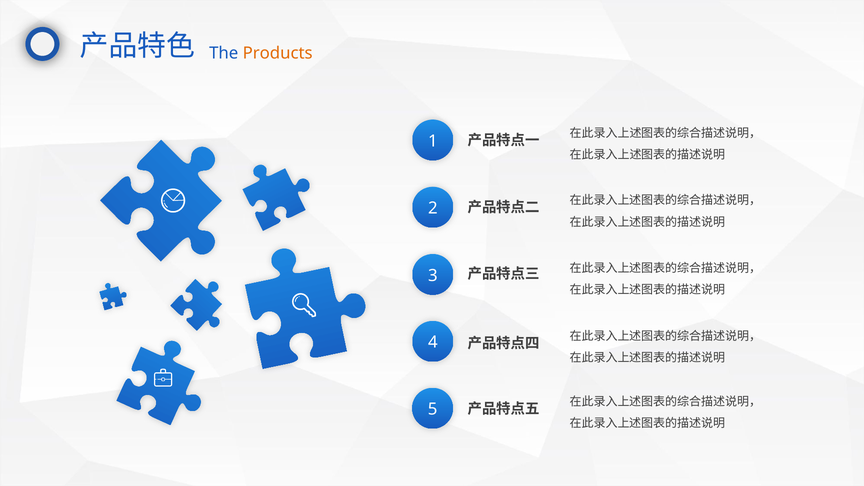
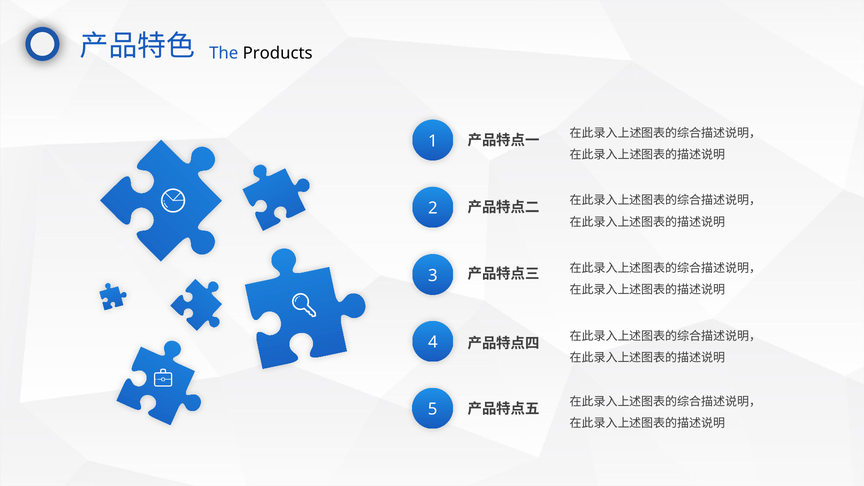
Products colour: orange -> black (278, 53)
